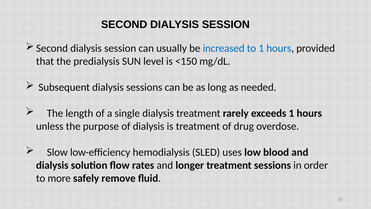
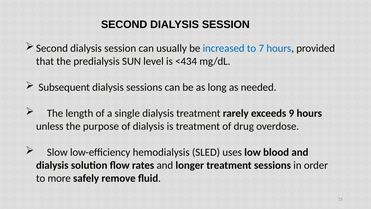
to 1: 1 -> 7 (261, 48)
<150: <150 -> <434 (186, 61)
exceeds 1: 1 -> 9 (291, 113)
